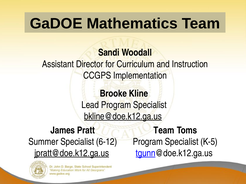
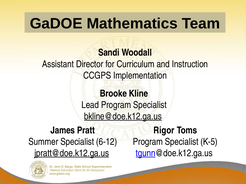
Team: Team -> Rigor (164, 131)
